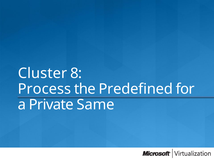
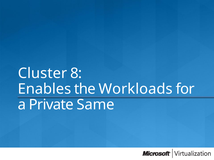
Process: Process -> Enables (44, 89)
Predefined: Predefined -> Workloads (136, 89)
